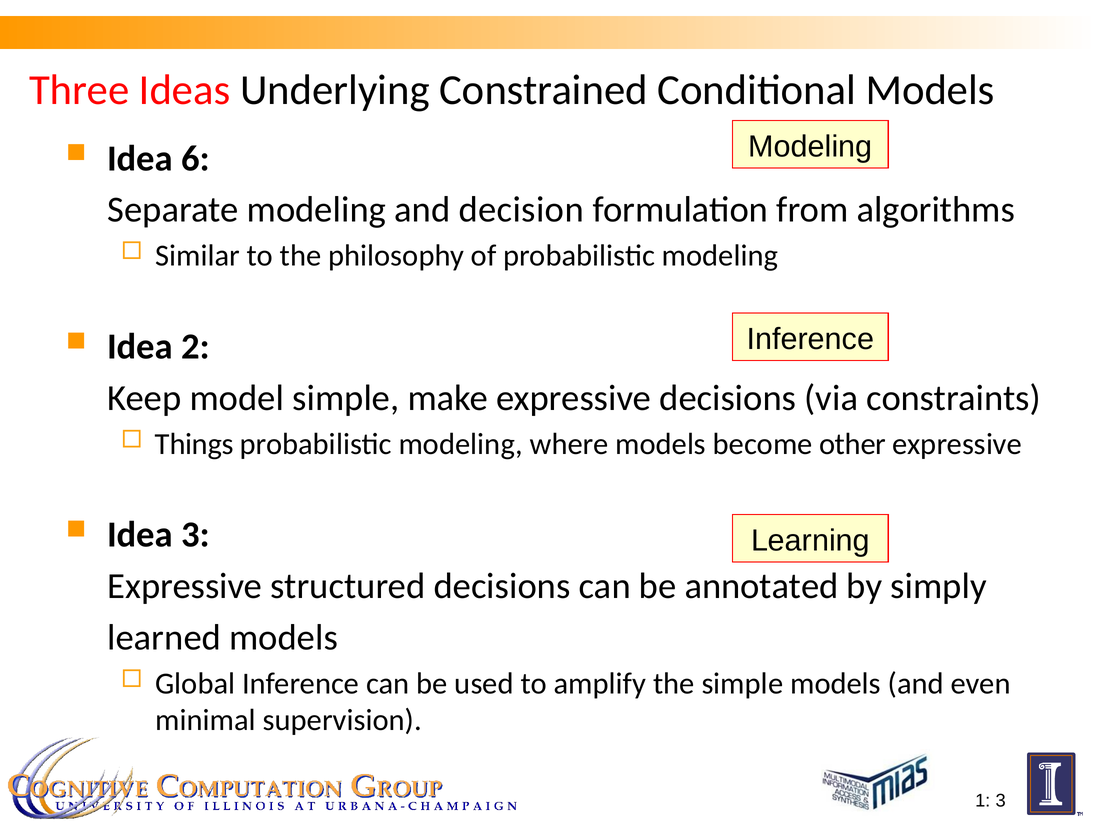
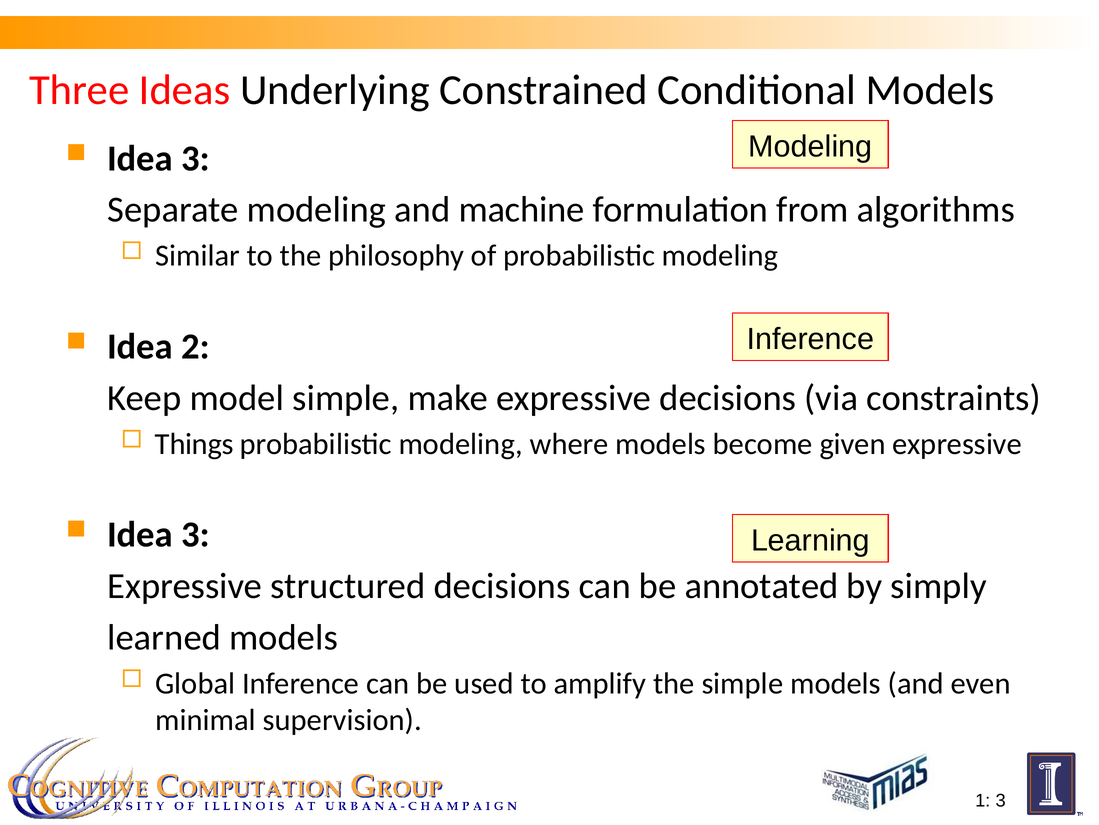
6: 6 -> 3 (196, 158)
decision: decision -> machine (522, 210)
other: other -> given (853, 444)
